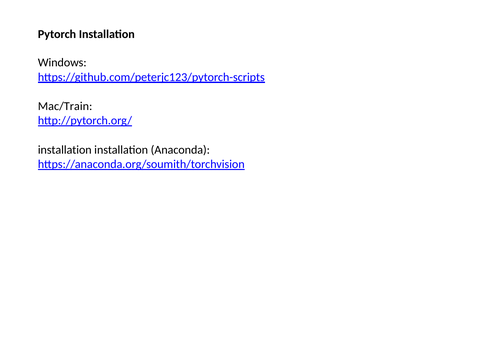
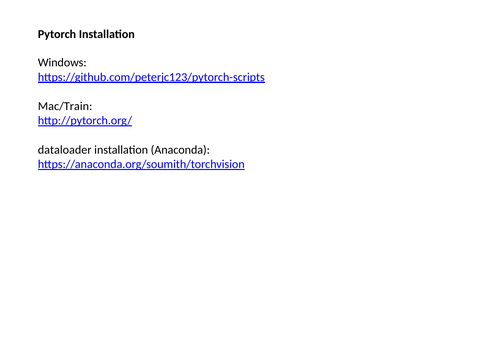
installation: installation -> dataloader (65, 150)
